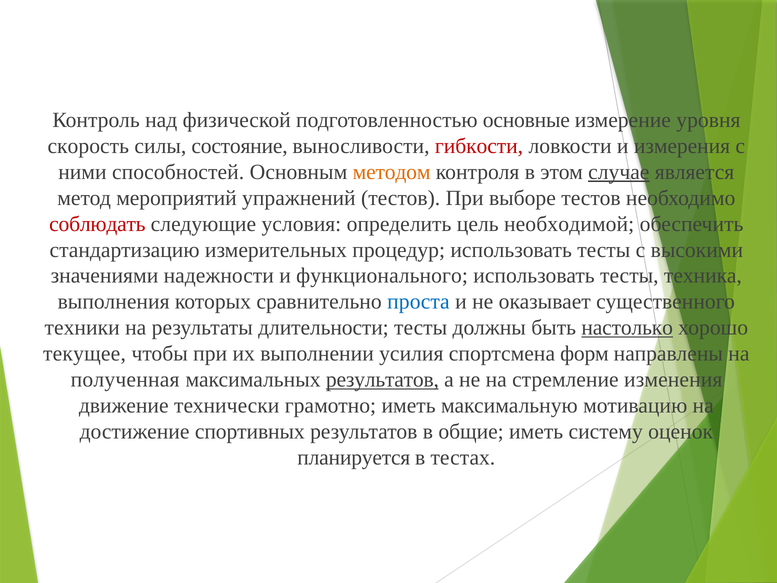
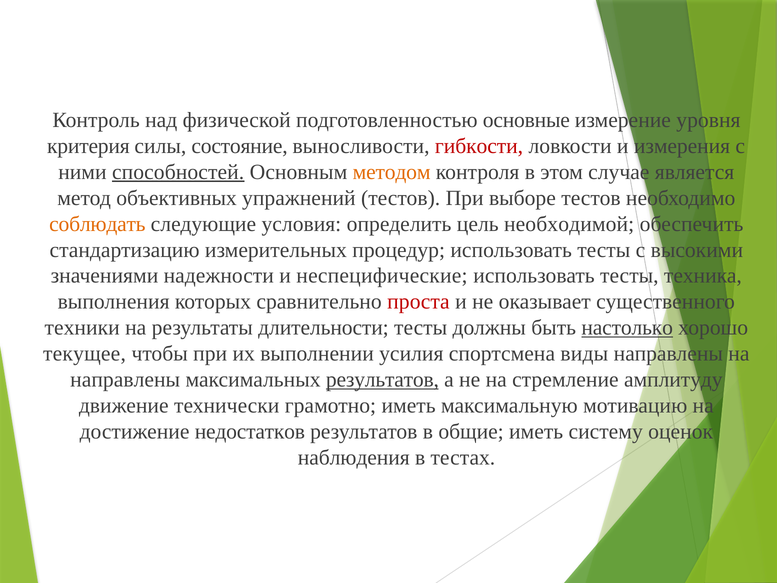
скорость: скорость -> критерия (88, 146)
способностей underline: none -> present (178, 172)
случае underline: present -> none (619, 172)
мероприятий: мероприятий -> объективных (177, 198)
соблюдать colour: red -> orange (97, 224)
функционального: функционального -> неспецифические (382, 276)
проста colour: blue -> red (418, 302)
форм: форм -> виды (584, 354)
полученная: полученная -> направлены (125, 379)
изменения: изменения -> амплитуду (673, 379)
спортивных: спортивных -> недостатков (250, 431)
планируется: планируется -> наблюдения (354, 457)
